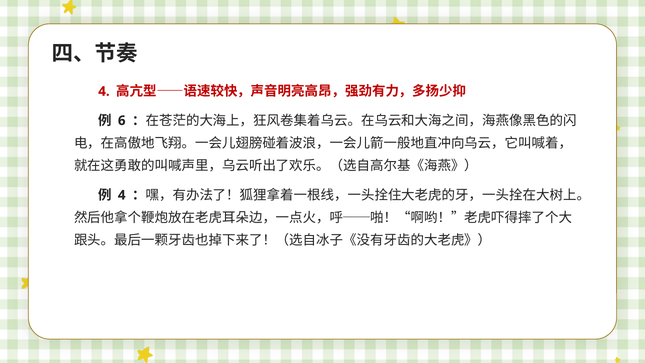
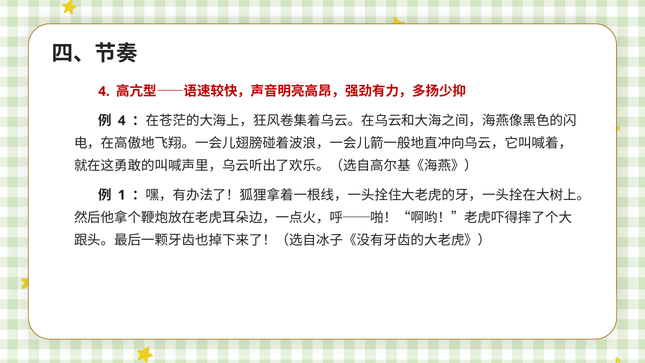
6: 6 -> 4 (122, 121)
4: 4 -> 1 (122, 195)
